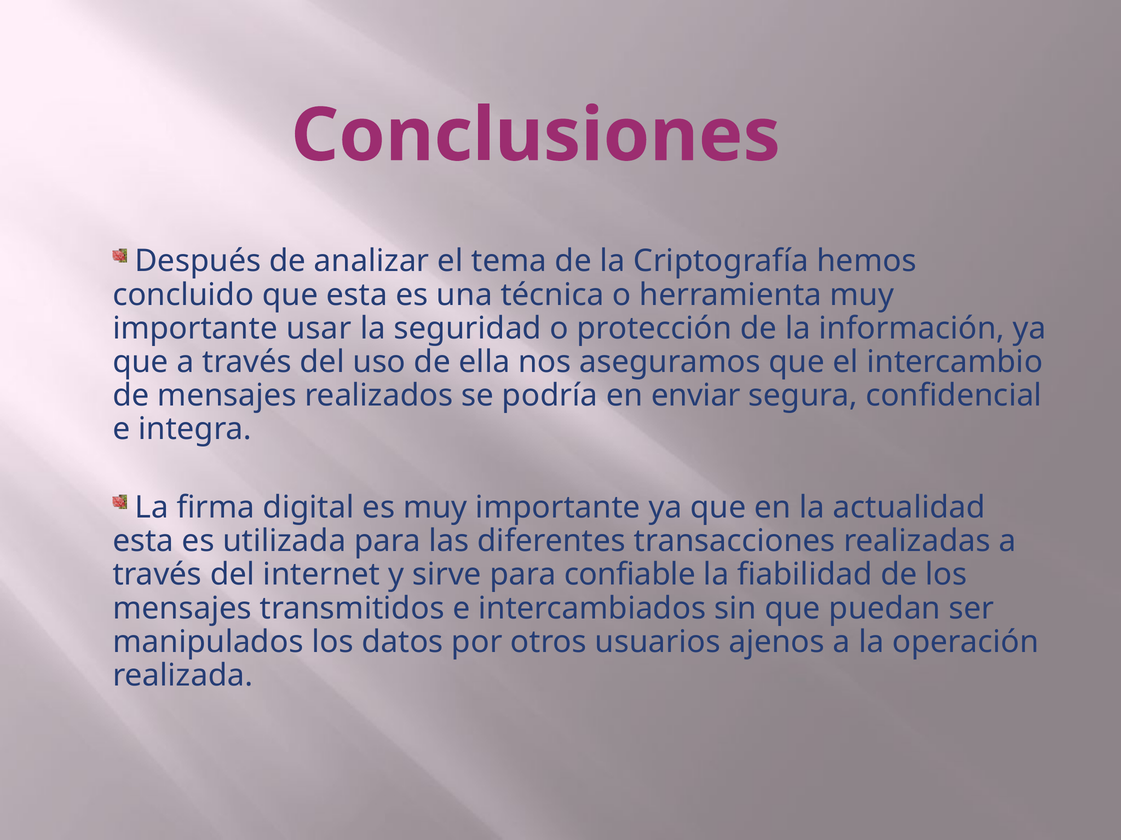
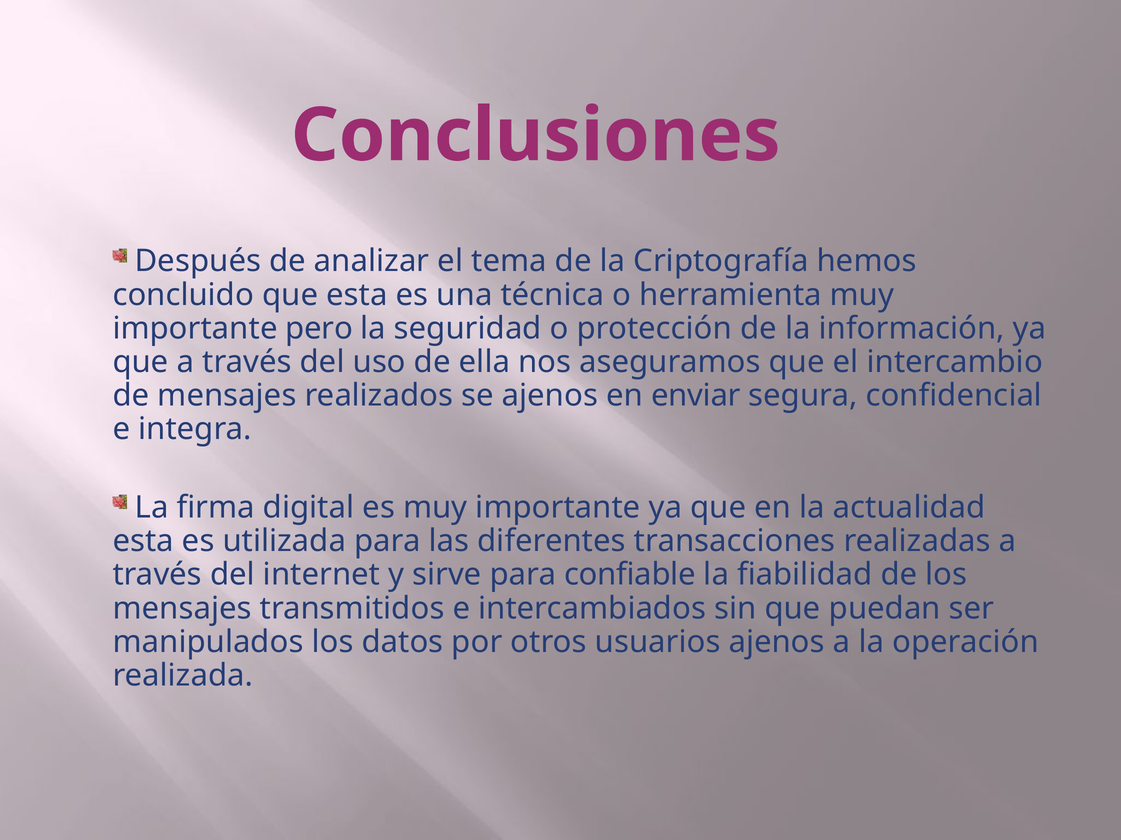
usar: usar -> pero (319, 329)
se podría: podría -> ajenos (550, 396)
